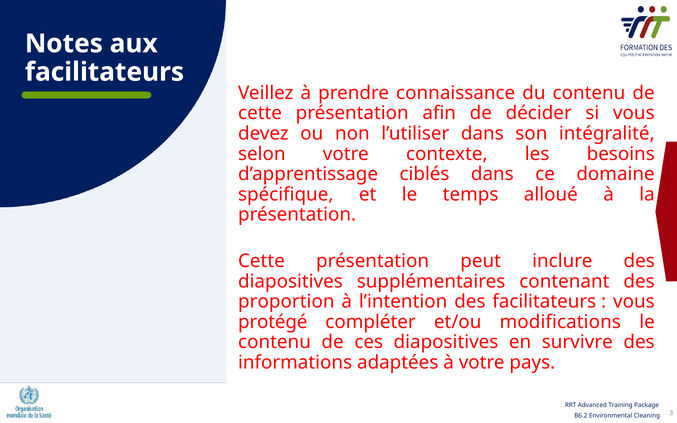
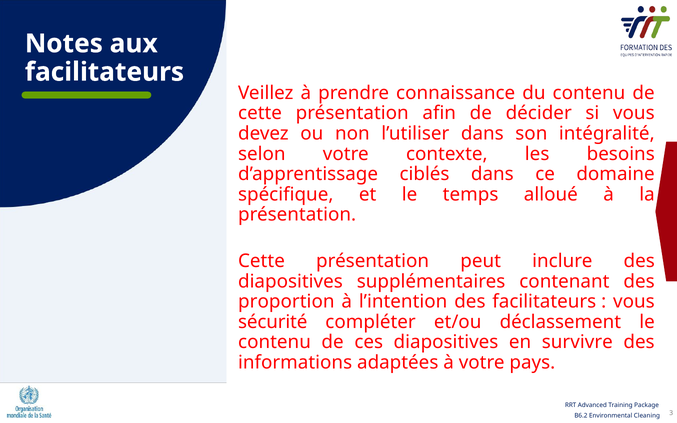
protégé: protégé -> sécurité (273, 322)
modifications: modifications -> déclassement (560, 322)
